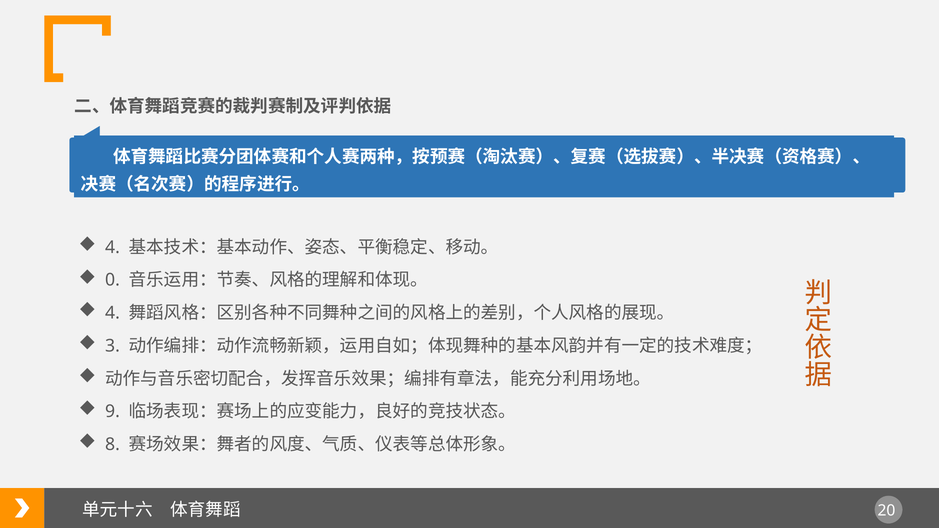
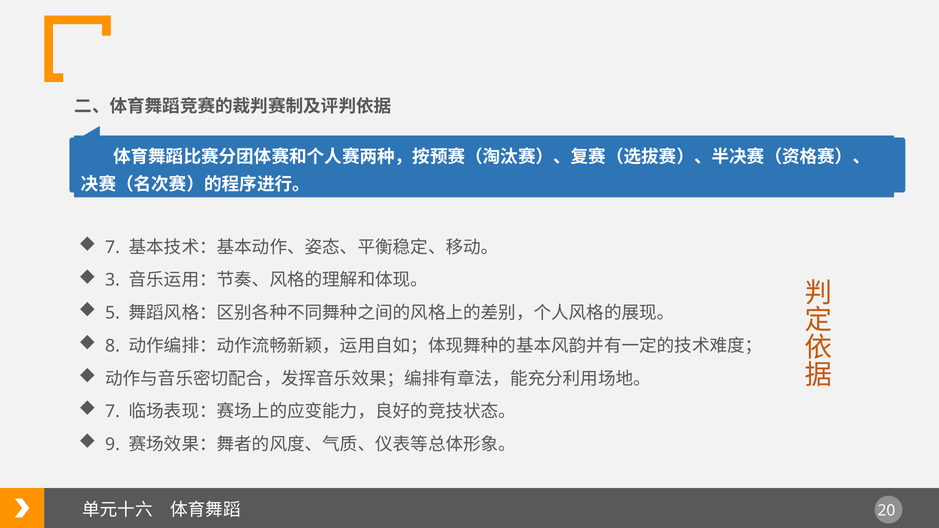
4: 4 -> 7 (112, 247)
0: 0 -> 3 (112, 280)
4: 4 -> 5 (112, 313)
3: 3 -> 8 (112, 346)
9: 9 -> 7 (112, 412)
8: 8 -> 9 (112, 445)
